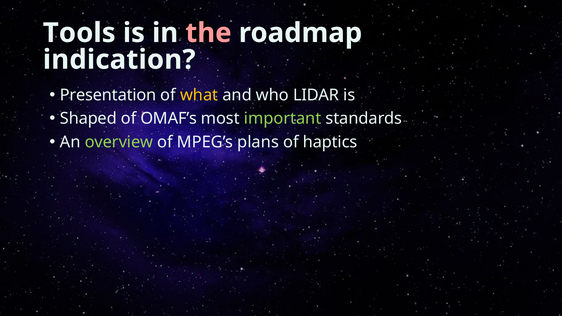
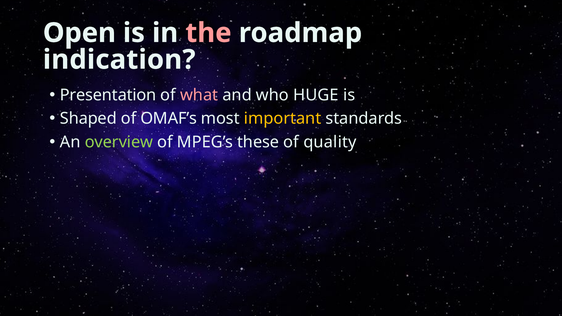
Tools: Tools -> Open (79, 33)
what colour: yellow -> pink (199, 95)
LIDAR: LIDAR -> HUGE (316, 95)
important colour: light green -> yellow (283, 119)
plans: plans -> these (258, 142)
haptics: haptics -> quality (330, 142)
